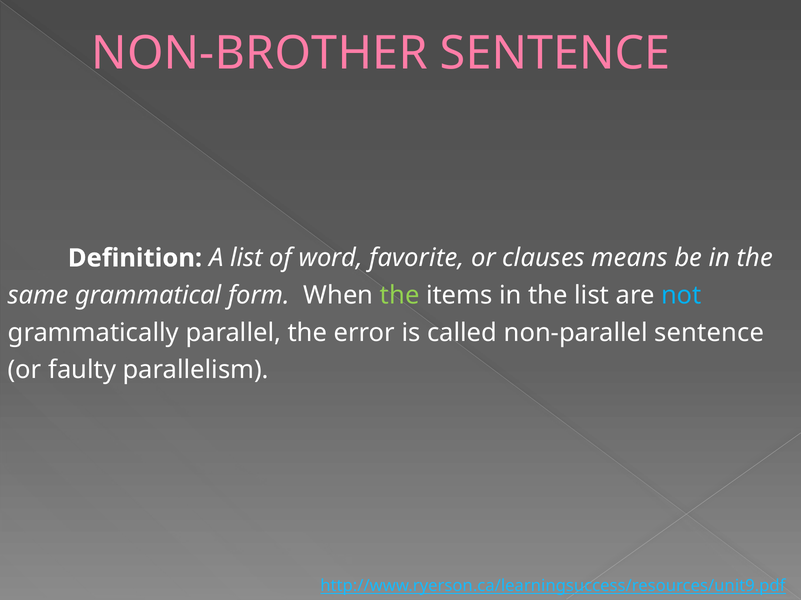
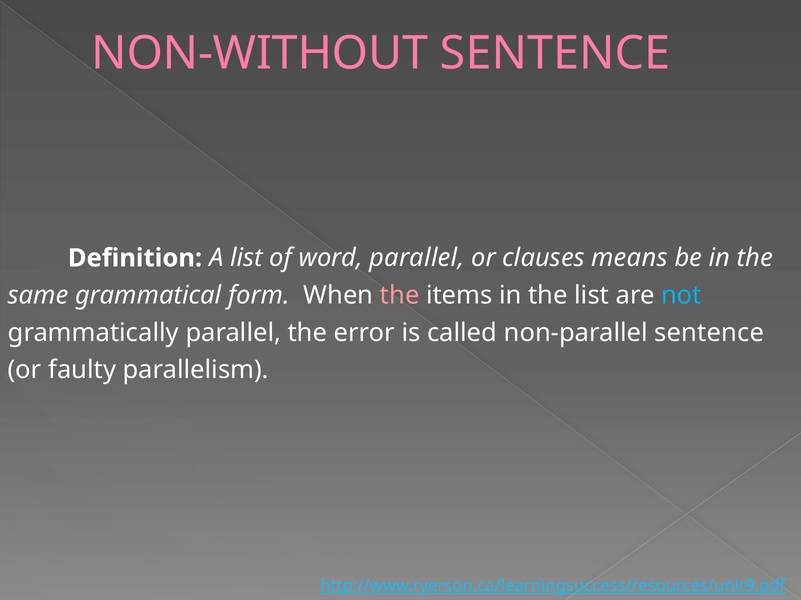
NON-BROTHER: NON-BROTHER -> NON-WITHOUT (260, 53)
word favorite: favorite -> parallel (417, 258)
the colour: light green -> pink (400, 296)
